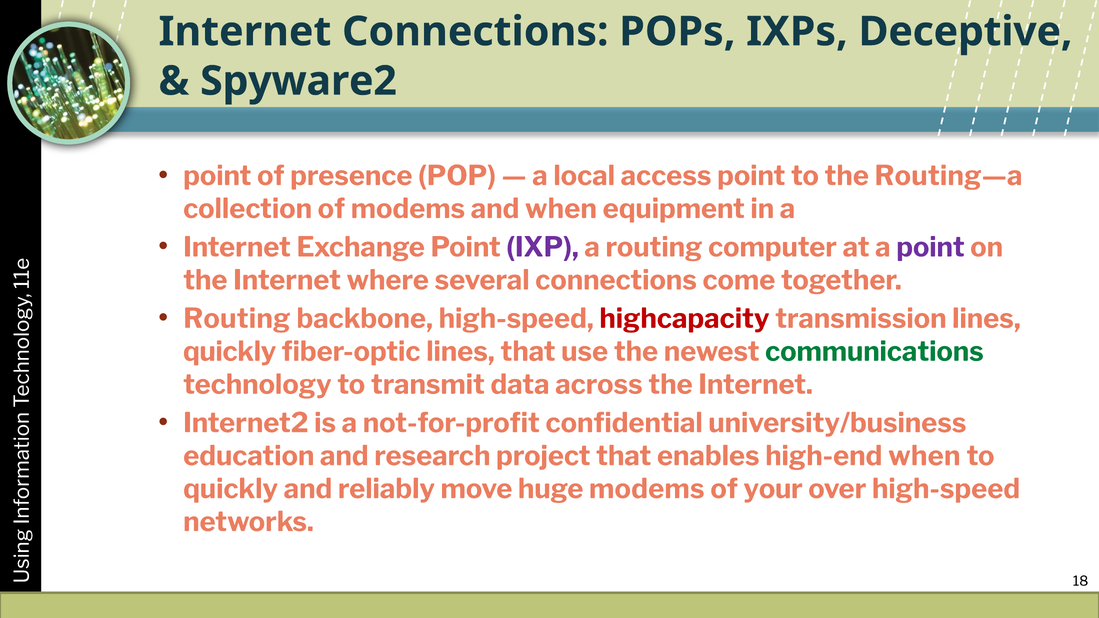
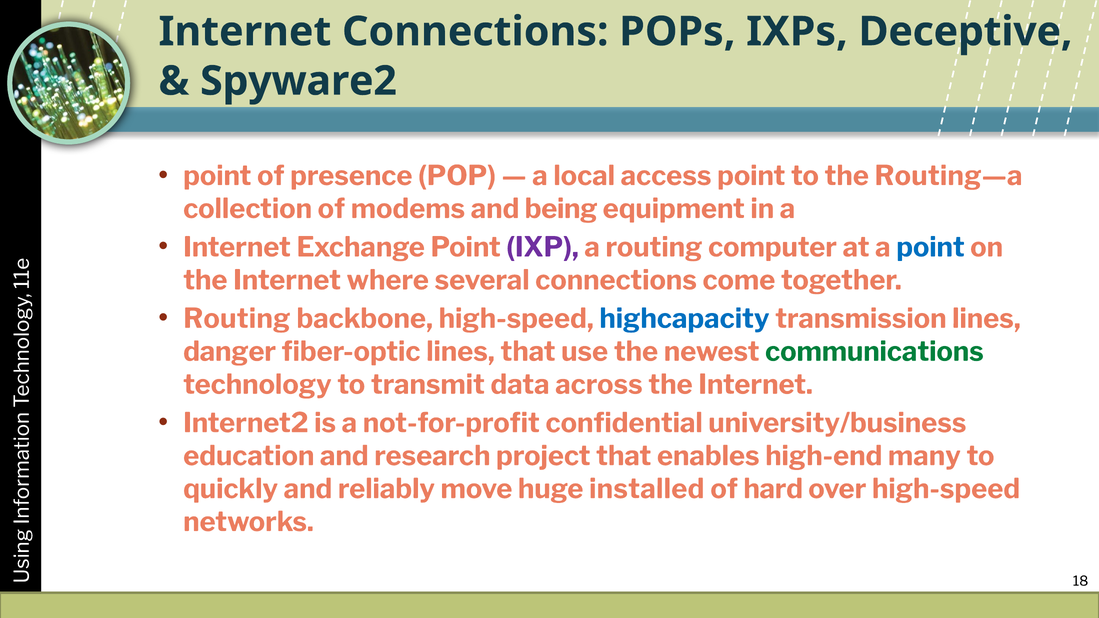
and when: when -> being (561, 209)
point colour: purple -> blue (930, 247)
highcapacity colour: red -> blue (684, 319)
quickly: quickly -> danger (230, 352)
high-end when: when -> many (924, 456)
huge modems: modems -> installed (647, 489)
your: your -> hard (773, 489)
